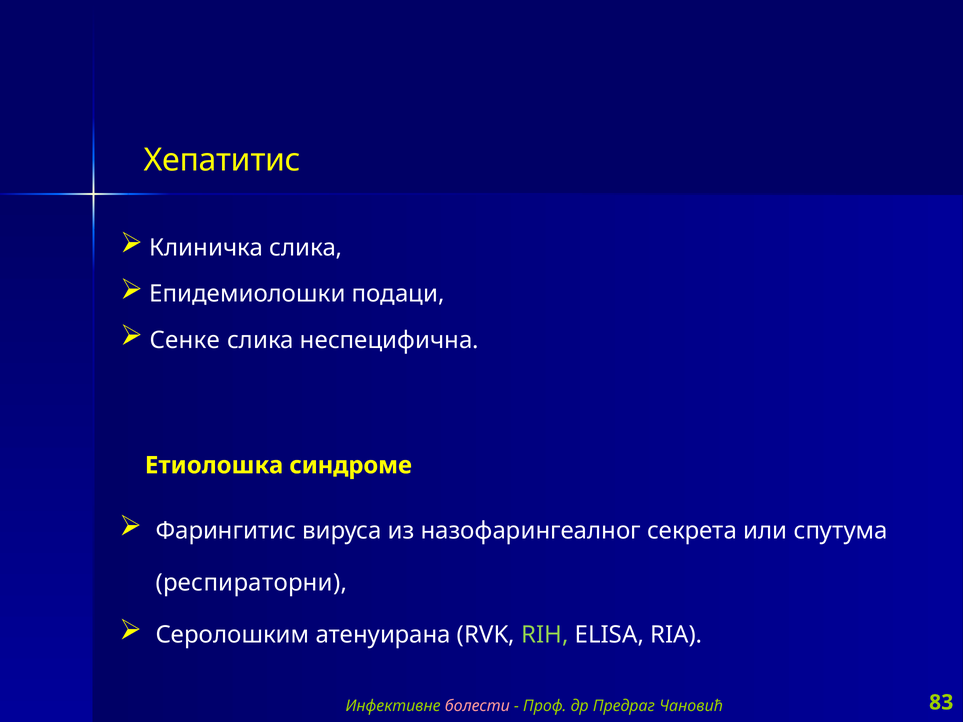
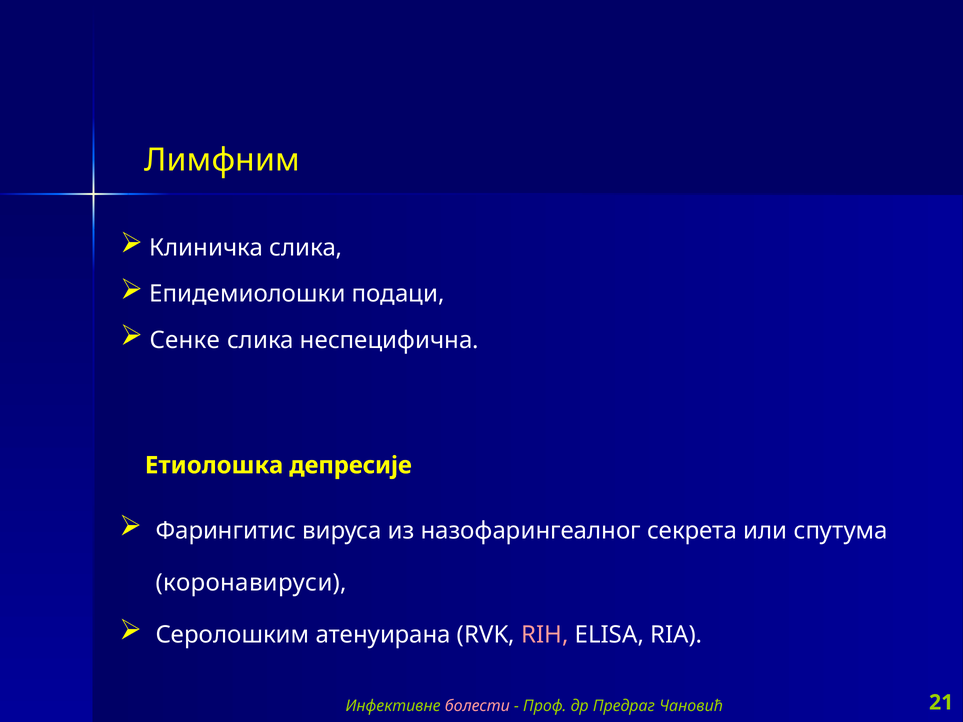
Хепатитис: Хепатитис -> Лимфним (222, 160)
синдроме: синдроме -> депресије (351, 466)
респираторни: респираторни -> коронавируси (251, 583)
RIH colour: light green -> pink (545, 635)
83: 83 -> 21 (941, 703)
